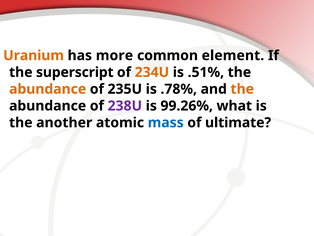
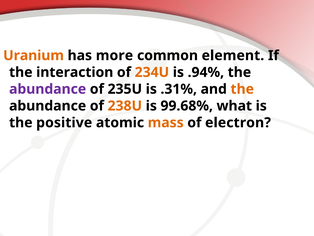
superscript: superscript -> interaction (75, 72)
.51%: .51% -> .94% (206, 72)
abundance colour: orange -> purple (48, 89)
.78%: .78% -> .31% (179, 89)
238U colour: purple -> orange (125, 106)
99.26%: 99.26% -> 99.68% (187, 106)
another: another -> positive (64, 122)
mass colour: blue -> orange (166, 122)
ultimate: ultimate -> electron (238, 122)
